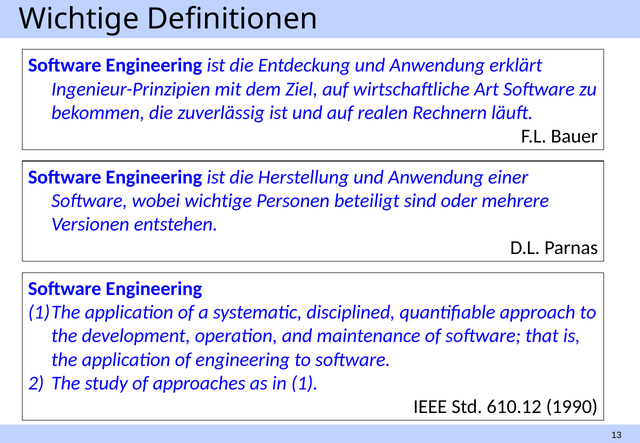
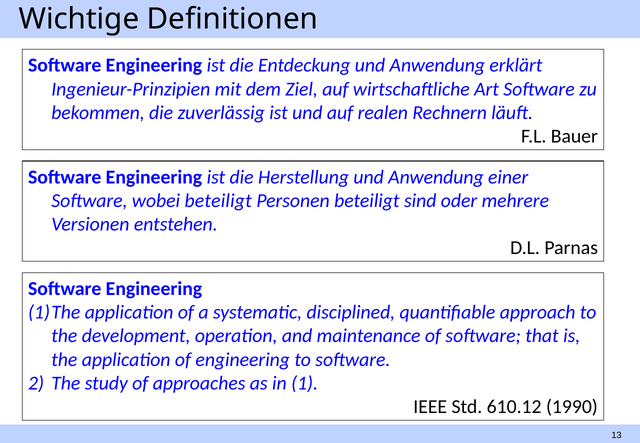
wobei wichtige: wichtige -> beteiligt (218, 201)
